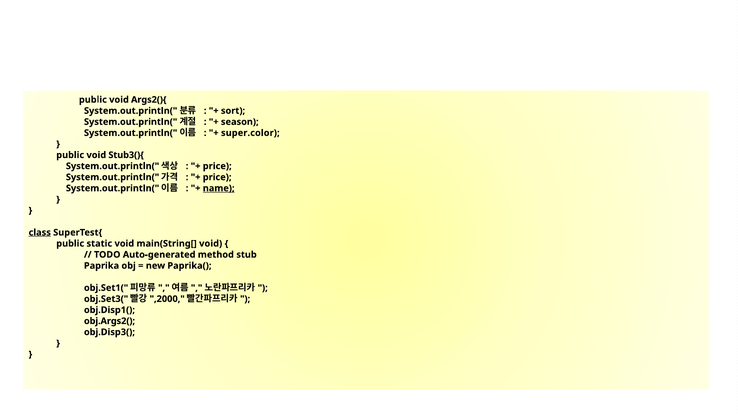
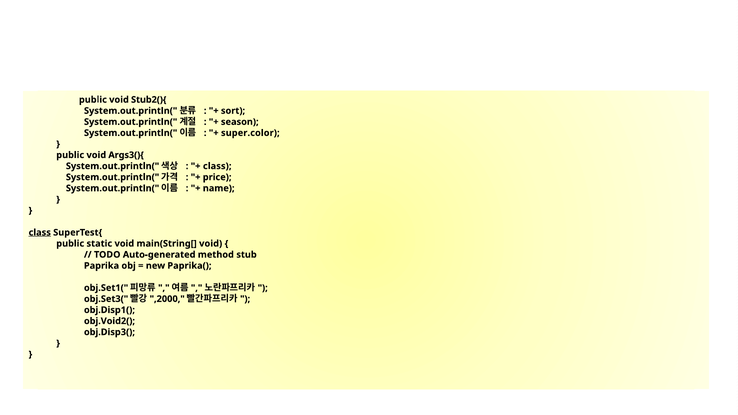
Args2(){: Args2(){ -> Stub2(){ (149, 100)
Stub3(){: Stub3(){ -> Args3(){ (126, 155)
price: price -> class (217, 166)
name underline: present -> none (219, 188)
obj.Args2(: obj.Args2( -> obj.Void2( (109, 321)
